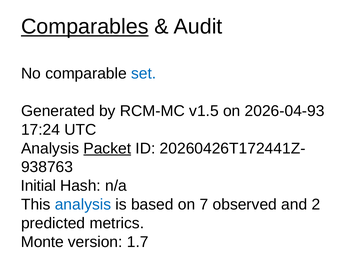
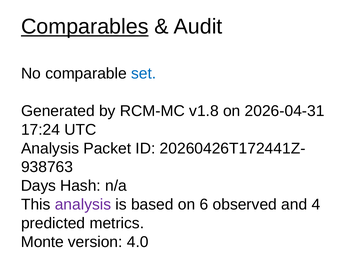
v1.5: v1.5 -> v1.8 (204, 111)
2026-04-93: 2026-04-93 -> 2026-04-31 (285, 111)
Packet underline: present -> none (107, 149)
Initial: Initial -> Days (38, 186)
analysis colour: blue -> purple (83, 205)
7: 7 -> 6 (204, 205)
2: 2 -> 4 (316, 205)
1.7: 1.7 -> 4.0 (138, 242)
